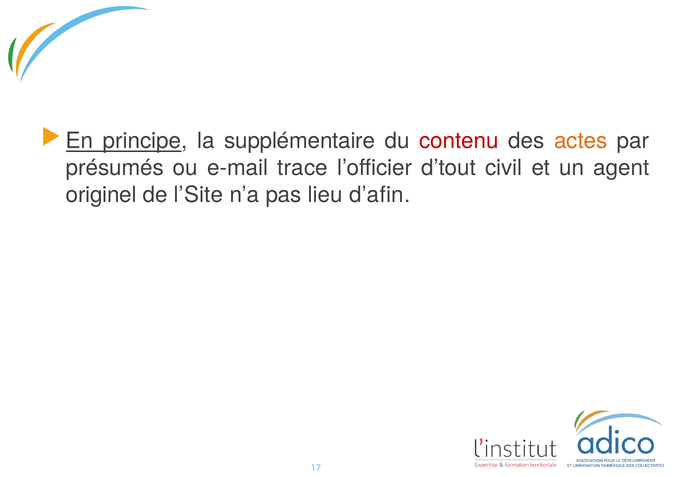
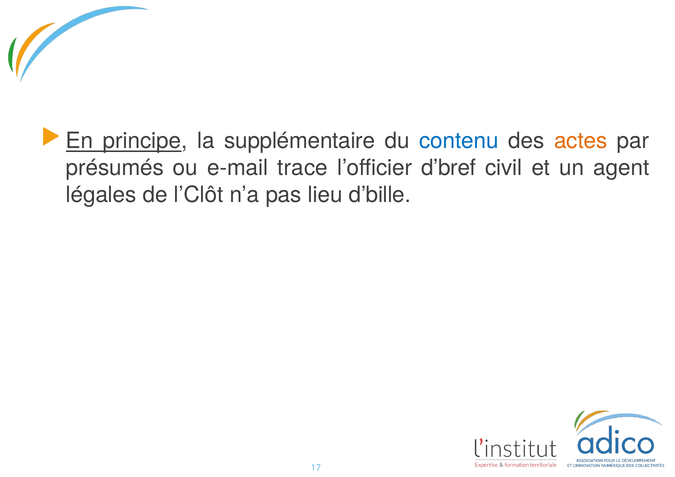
contenu colour: red -> blue (459, 141)
d’tout: d’tout -> d’bref (449, 168)
originel: originel -> légales (101, 195)
l’Site: l’Site -> l’Clôt (199, 195)
d’afin: d’afin -> d’bille (380, 195)
